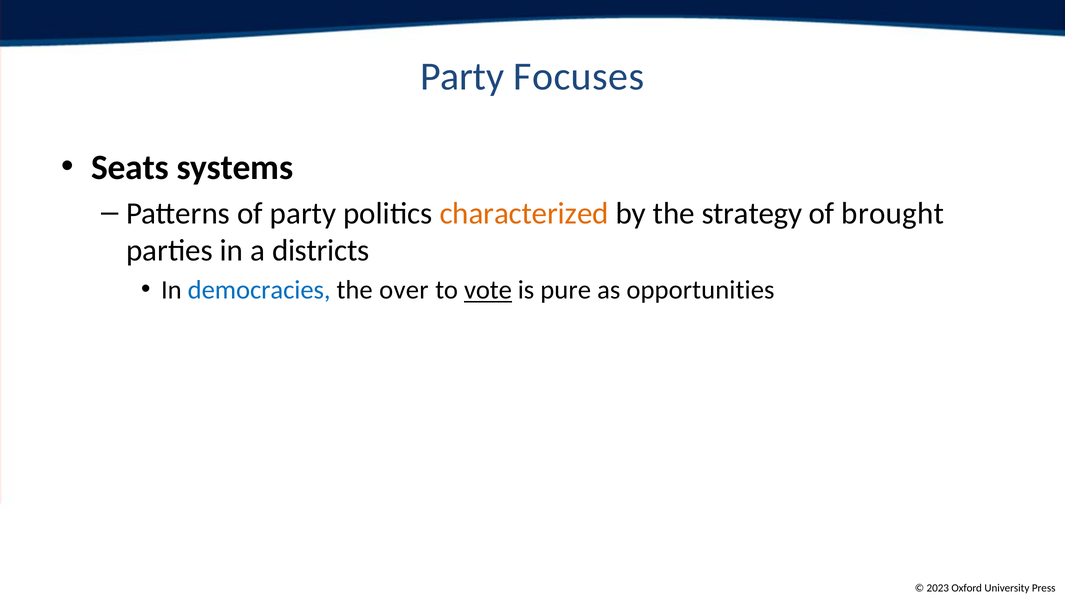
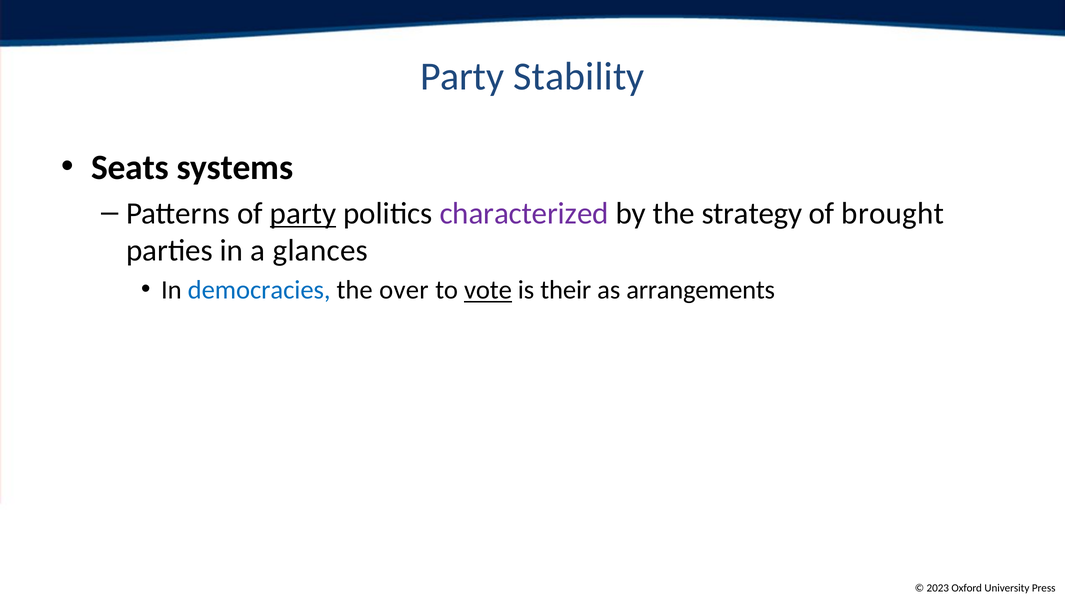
Focuses: Focuses -> Stability (579, 77)
party underline: none -> present (303, 213)
characterized colour: orange -> purple (524, 213)
districts: districts -> glances (320, 251)
pure: pure -> their (566, 290)
opportunities: opportunities -> arrangements (701, 290)
